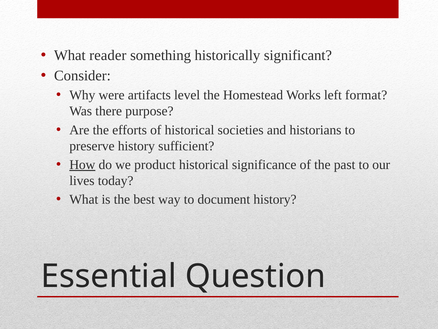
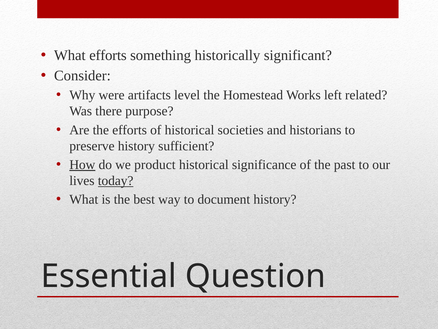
What reader: reader -> efforts (108, 55)
format: format -> related (366, 95)
today underline: none -> present (116, 181)
